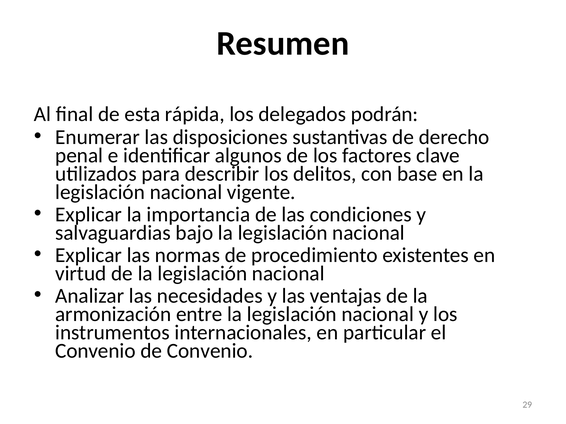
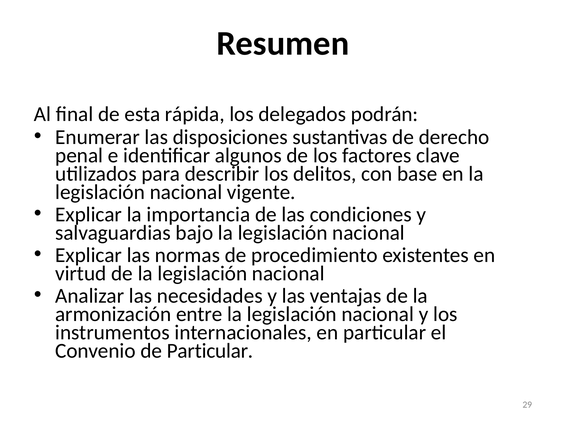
de Convenio: Convenio -> Particular (210, 351)
